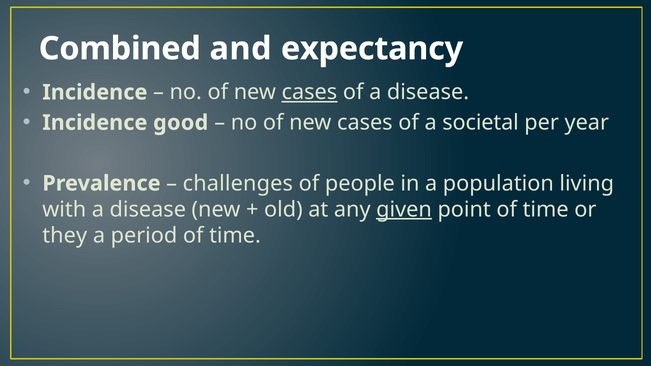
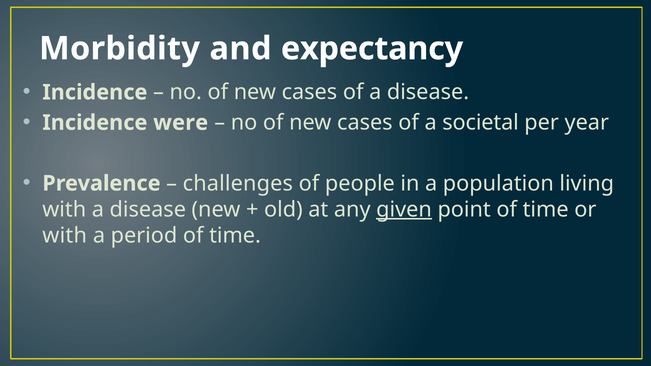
Combined: Combined -> Morbidity (119, 49)
cases underline: present -> none (309, 92)
good: good -> were (181, 123)
they: they -> with (65, 236)
